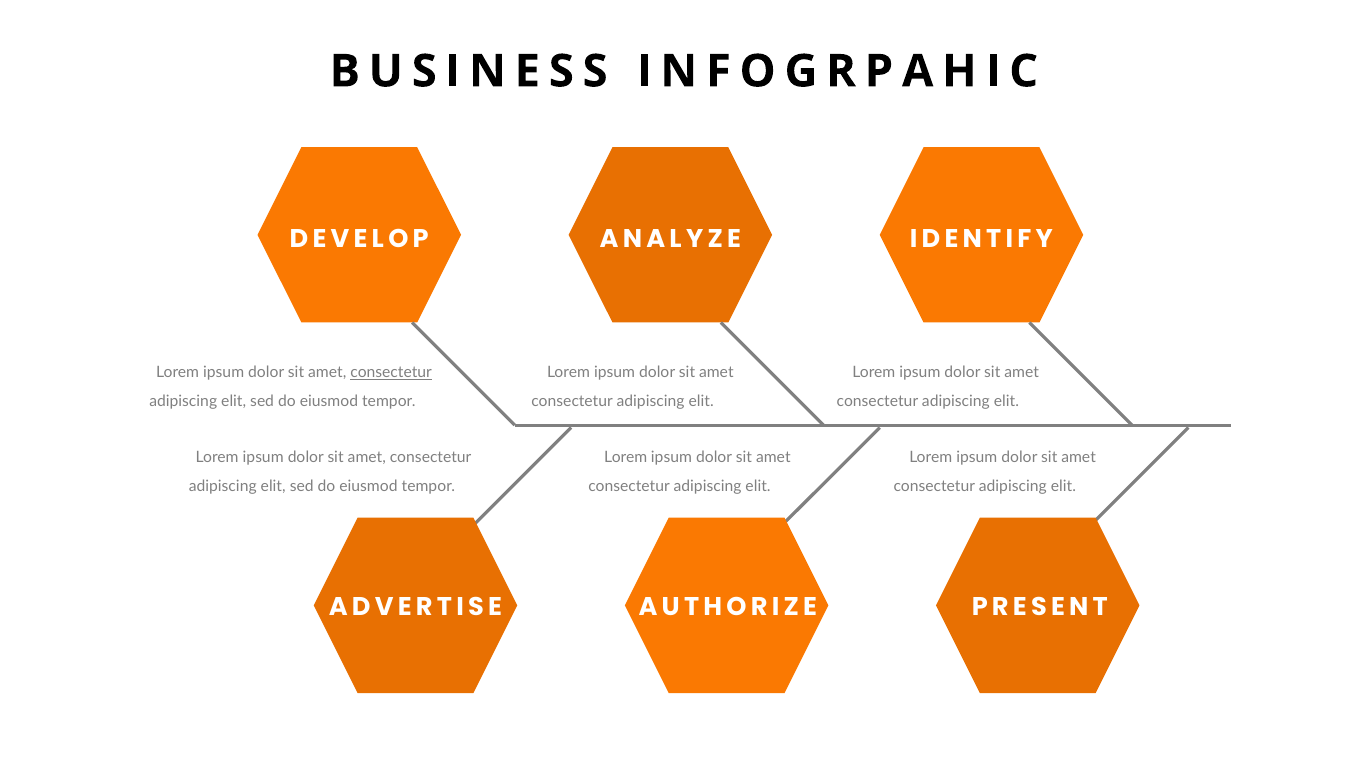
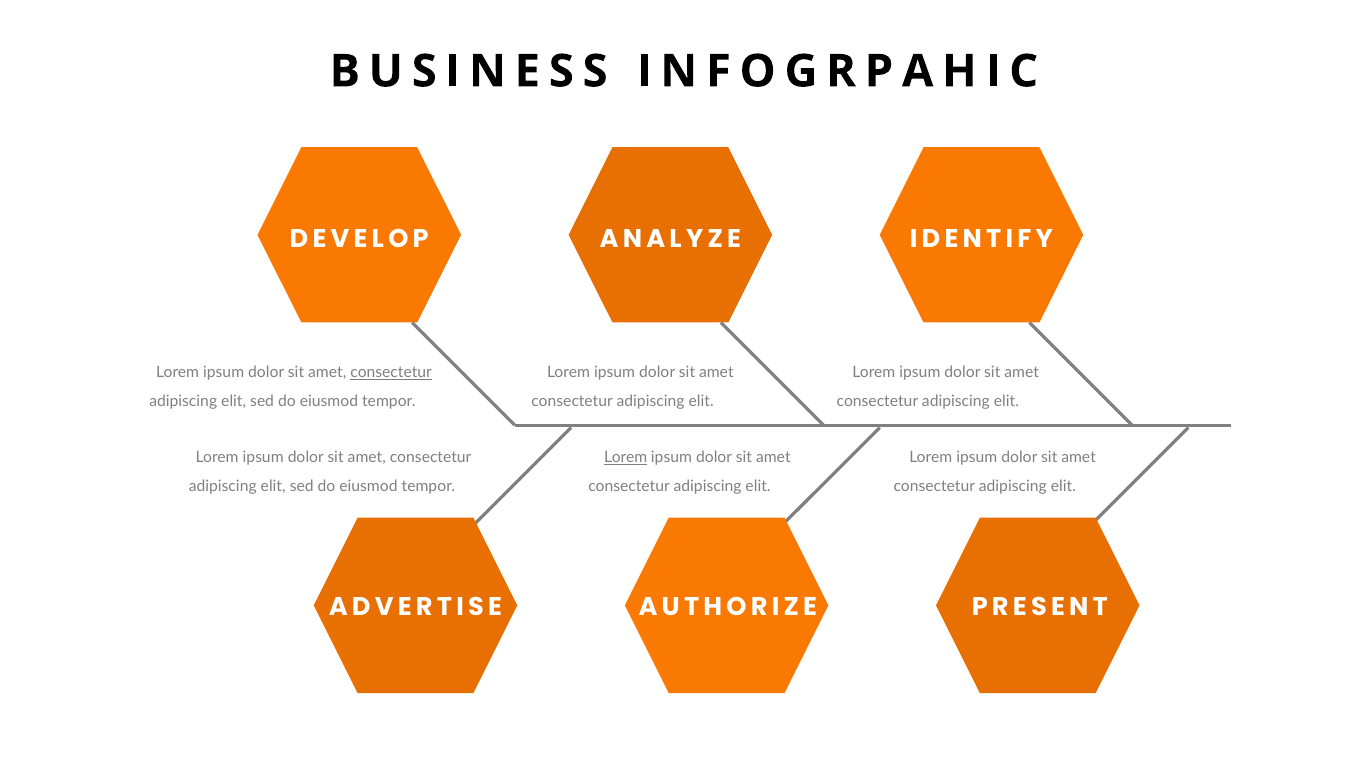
Lorem underline: none -> present (626, 458)
